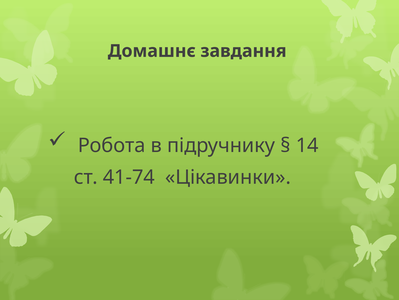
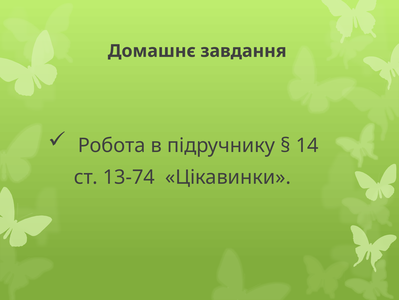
41-74: 41-74 -> 13-74 (129, 177)
